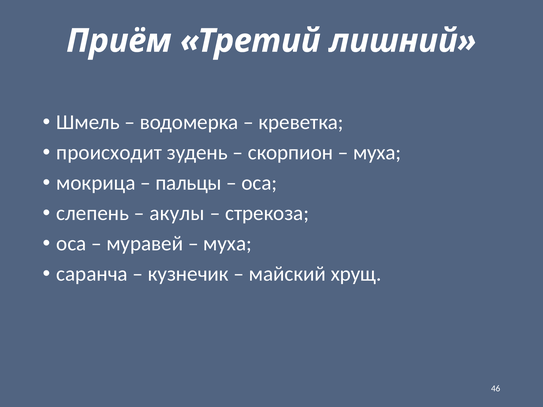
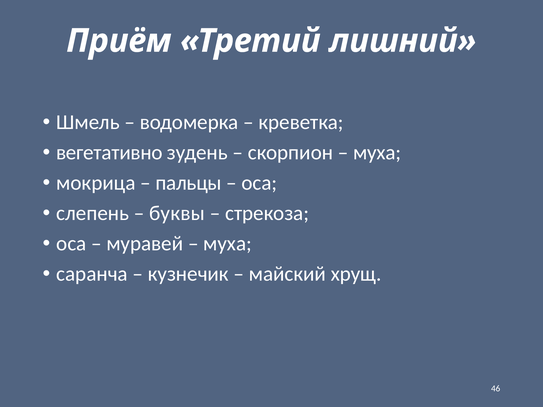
происходит: происходит -> вегетативно (109, 153)
акулы: акулы -> буквы (177, 213)
